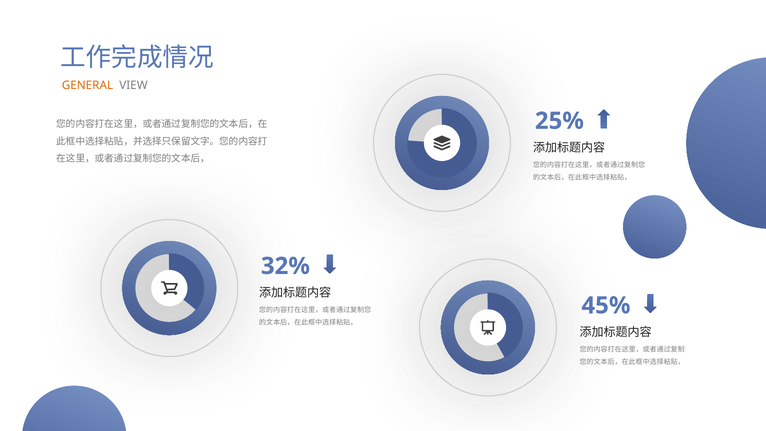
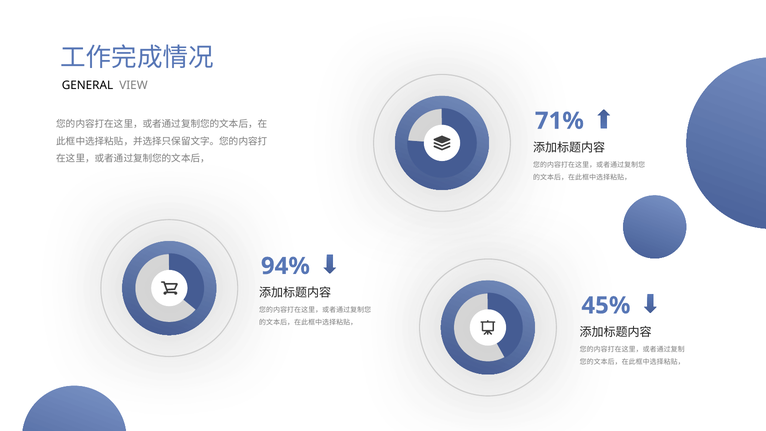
GENERAL colour: orange -> black (87, 86)
25%: 25% -> 71% (559, 121)
32%: 32% -> 94% (285, 266)
